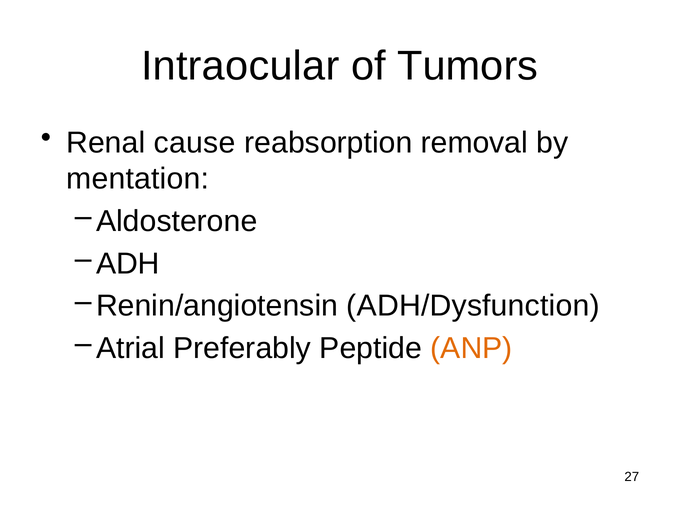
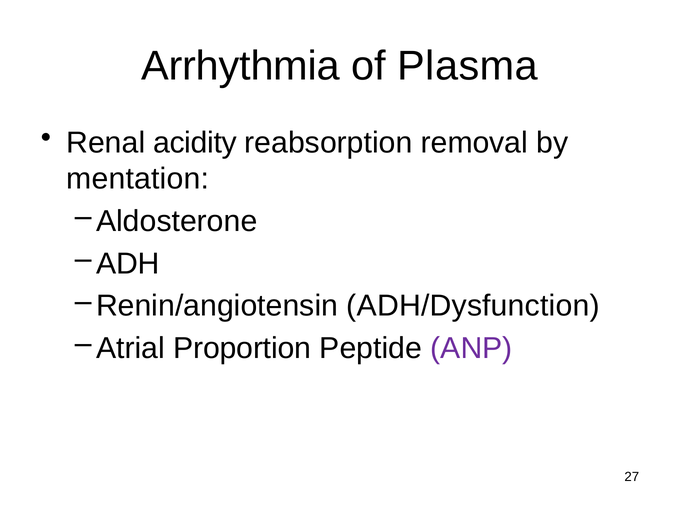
Intraocular: Intraocular -> Arrhythmia (241, 66)
Tumors: Tumors -> Plasma (468, 66)
cause: cause -> acidity (195, 143)
Preferably: Preferably -> Proportion (242, 348)
ANP colour: orange -> purple (471, 348)
